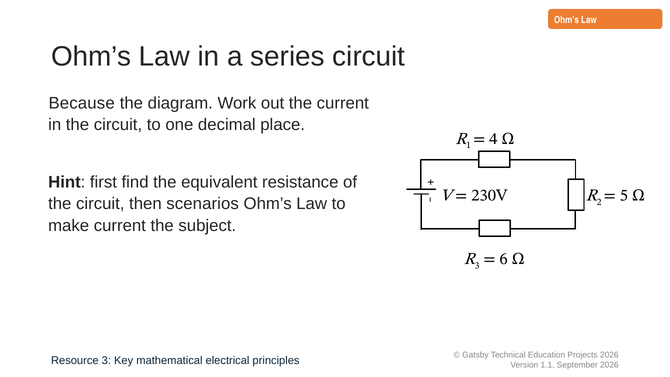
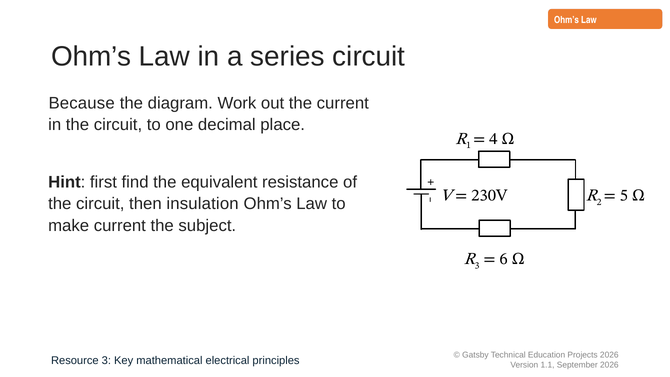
scenarios: scenarios -> insulation (203, 204)
